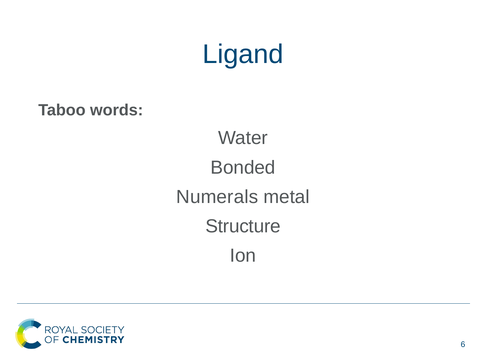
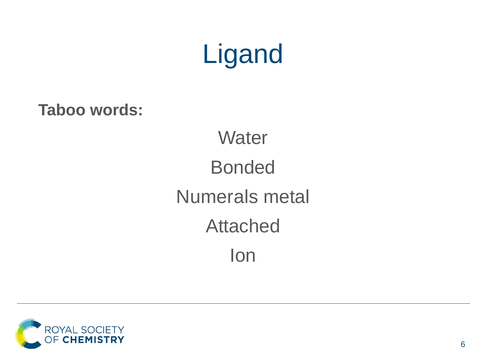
Structure: Structure -> Attached (243, 226)
